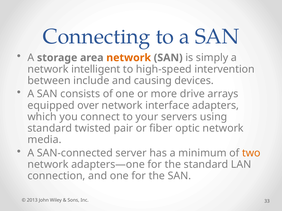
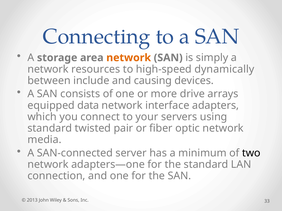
intelligent: intelligent -> resources (96, 69)
intervention: intervention -> dynamically (224, 69)
over: over -> data (88, 106)
two colour: orange -> black (251, 153)
